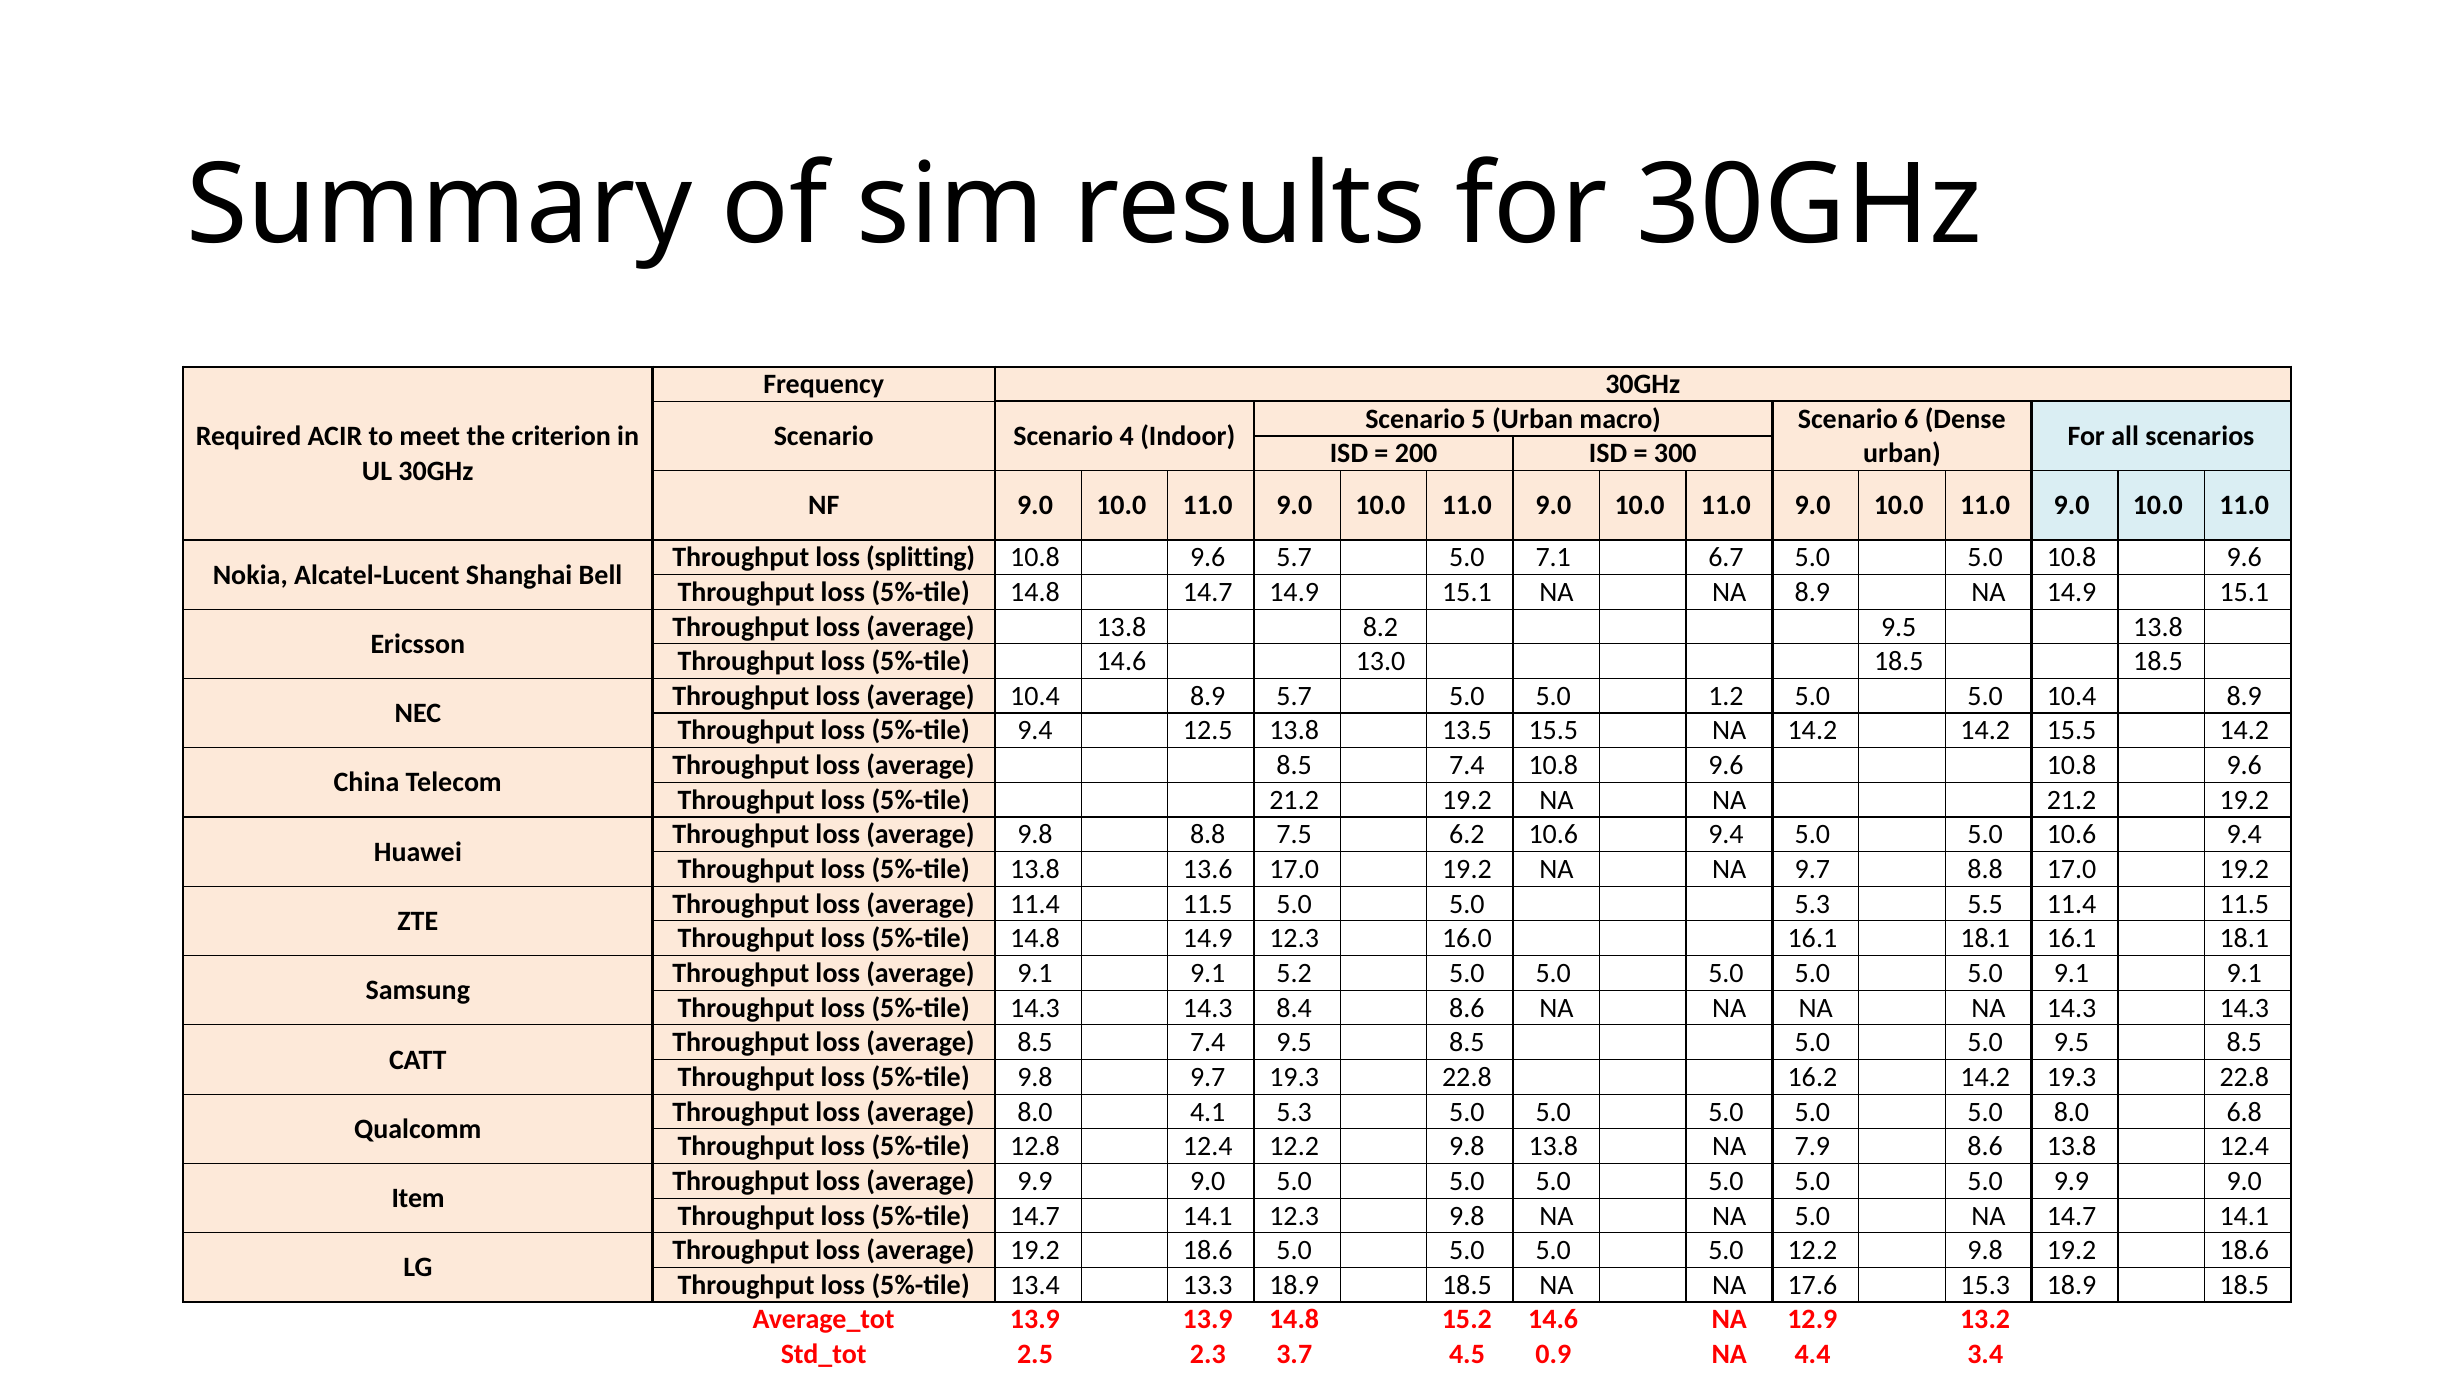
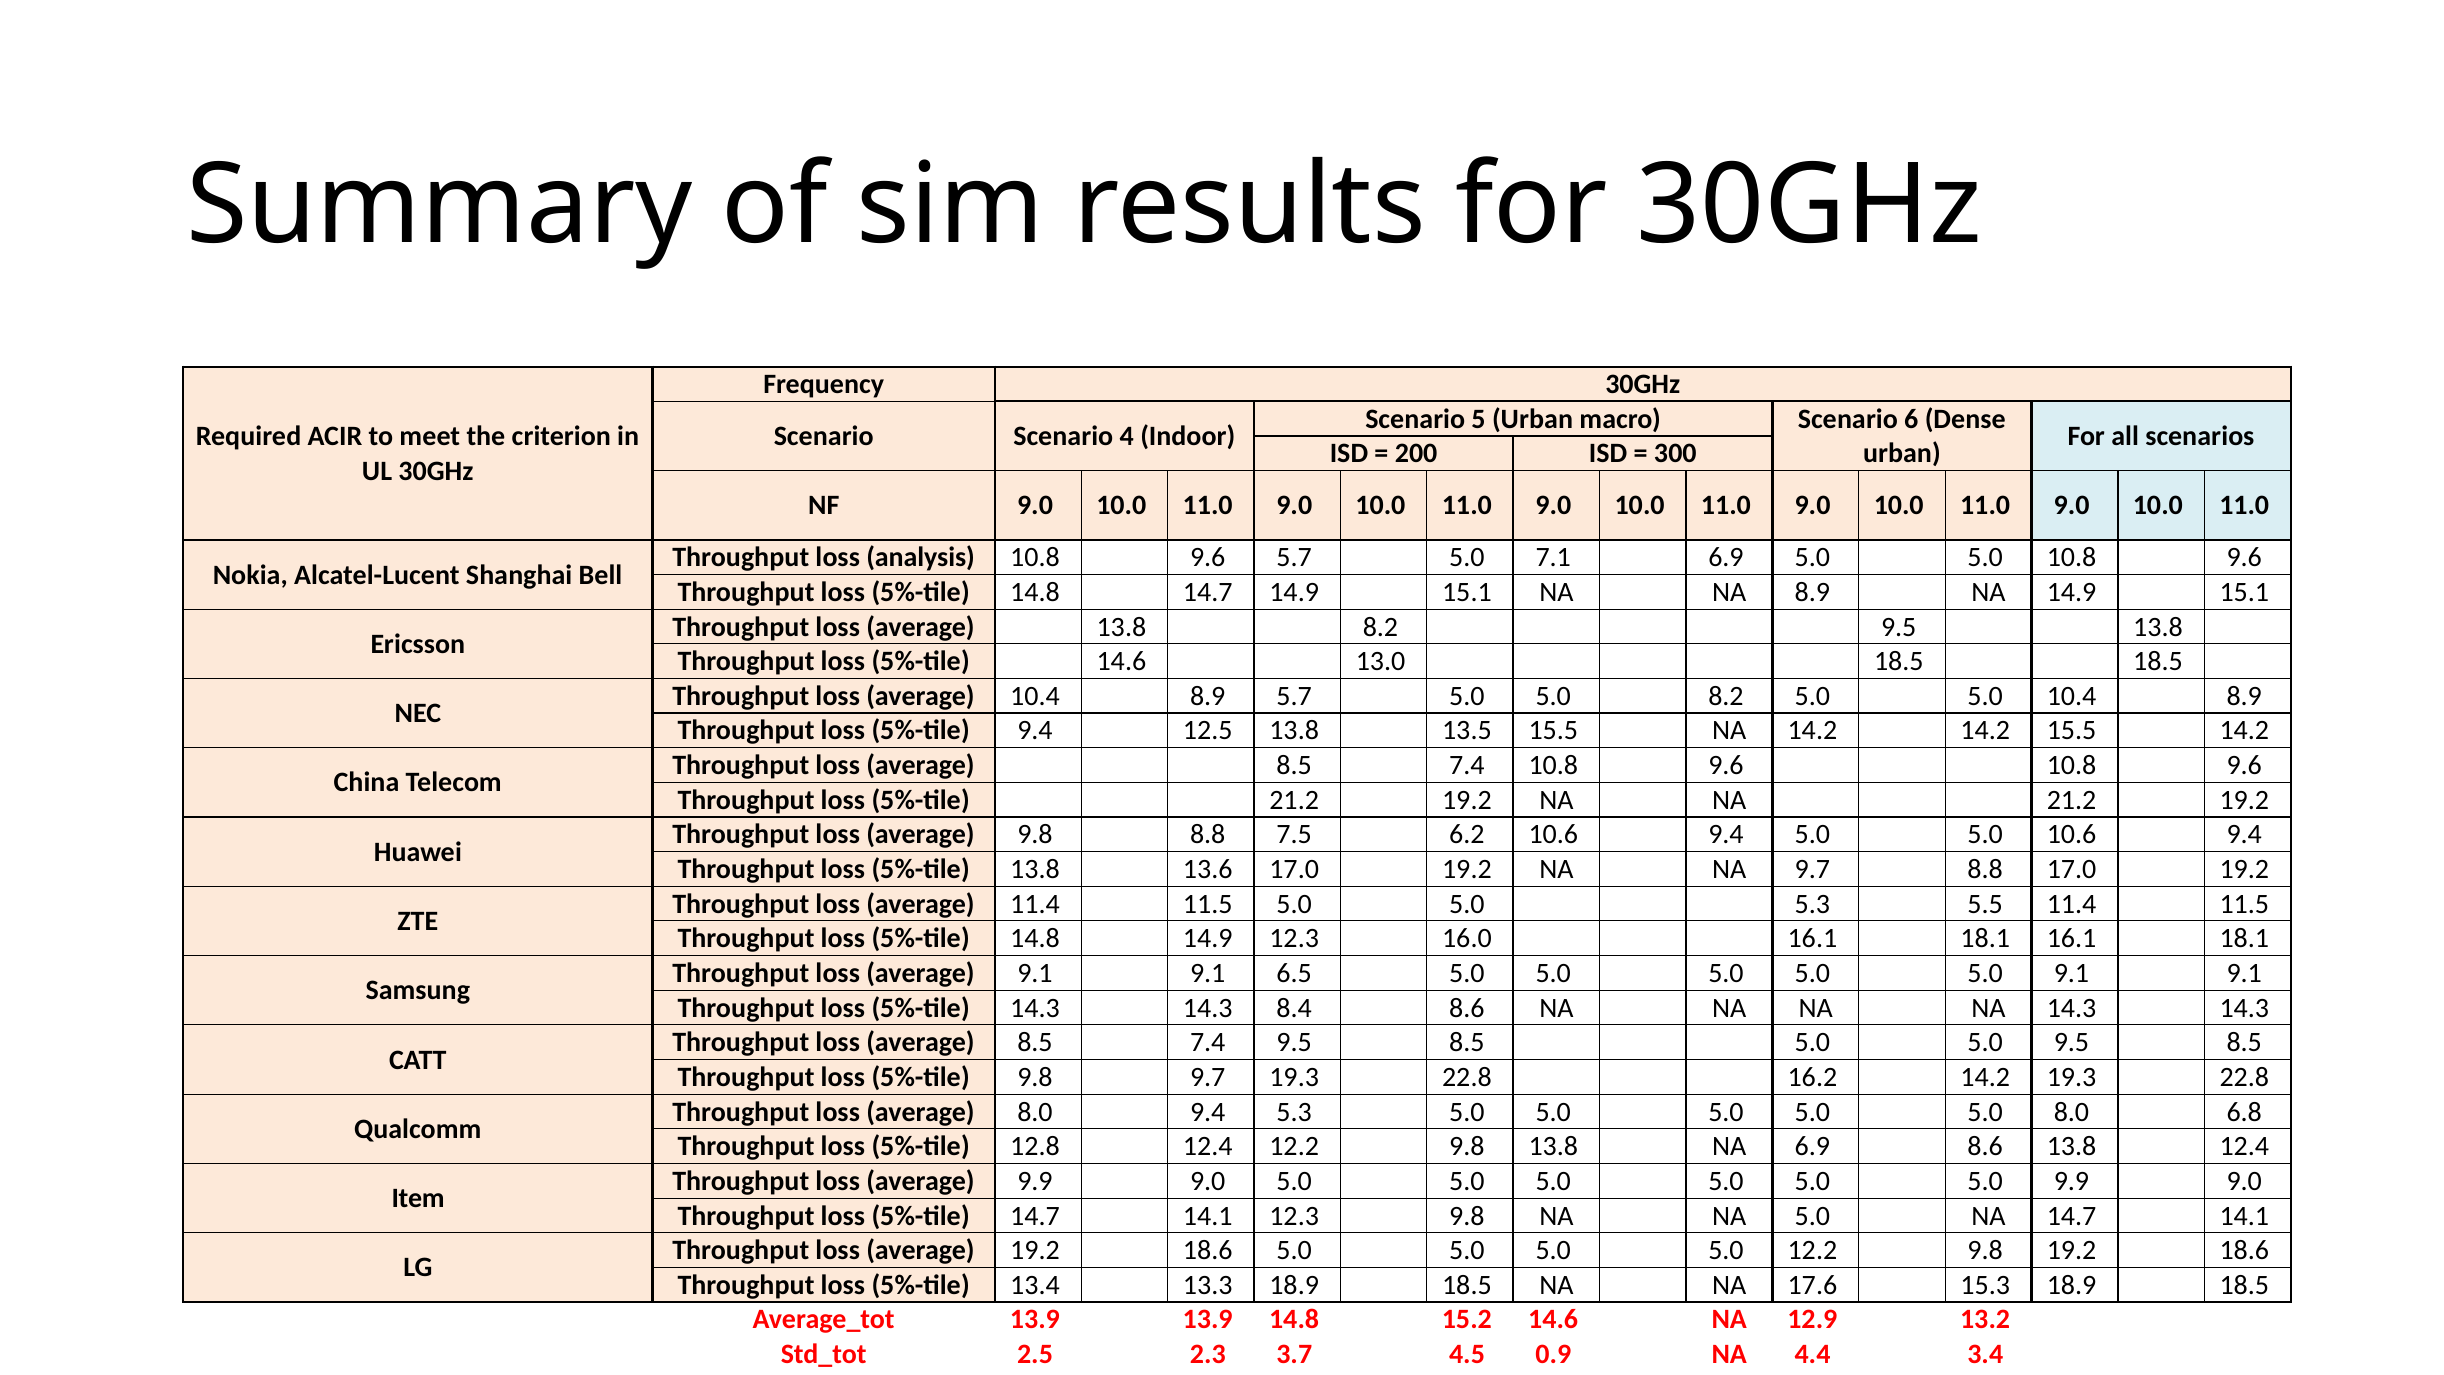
splitting: splitting -> analysis (921, 557)
7.1 6.7: 6.7 -> 6.9 (1726, 557)
5.0 1.2: 1.2 -> 8.2 (1726, 696)
5.2: 5.2 -> 6.5 (1294, 973)
8.0 4.1: 4.1 -> 9.4 (1208, 1112)
NA 7.9: 7.9 -> 6.9 (1812, 1146)
